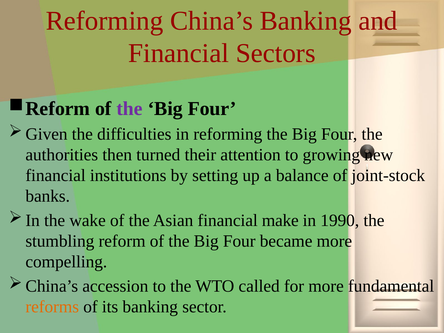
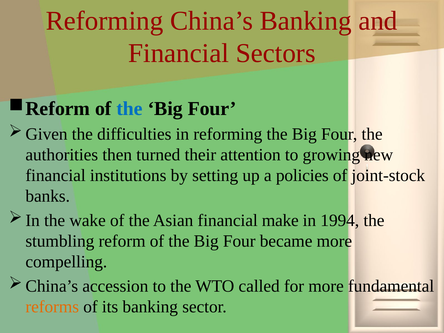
the colour: purple -> blue (130, 109)
balance: balance -> policies (302, 175)
1990: 1990 -> 1994 (340, 220)
